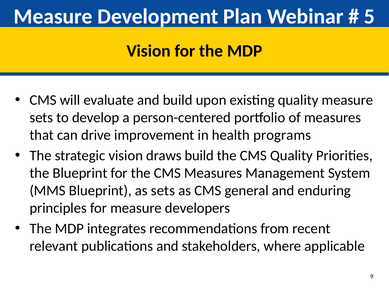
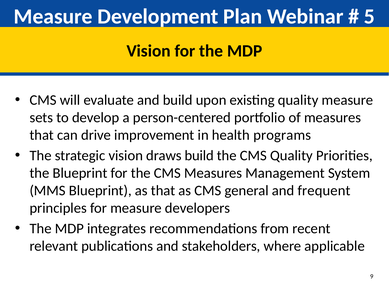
as sets: sets -> that (163, 190)
enduring: enduring -> frequent (324, 190)
